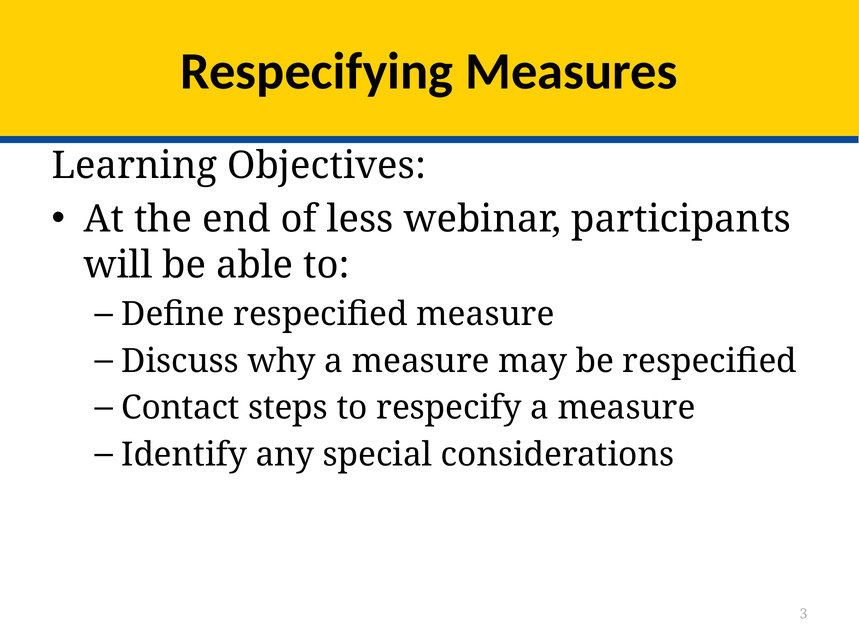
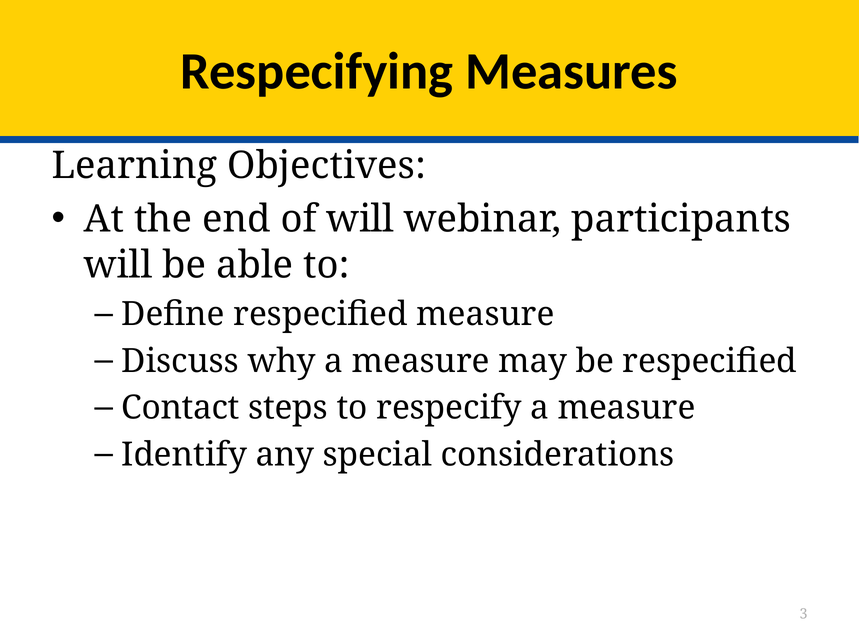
of less: less -> will (360, 219)
